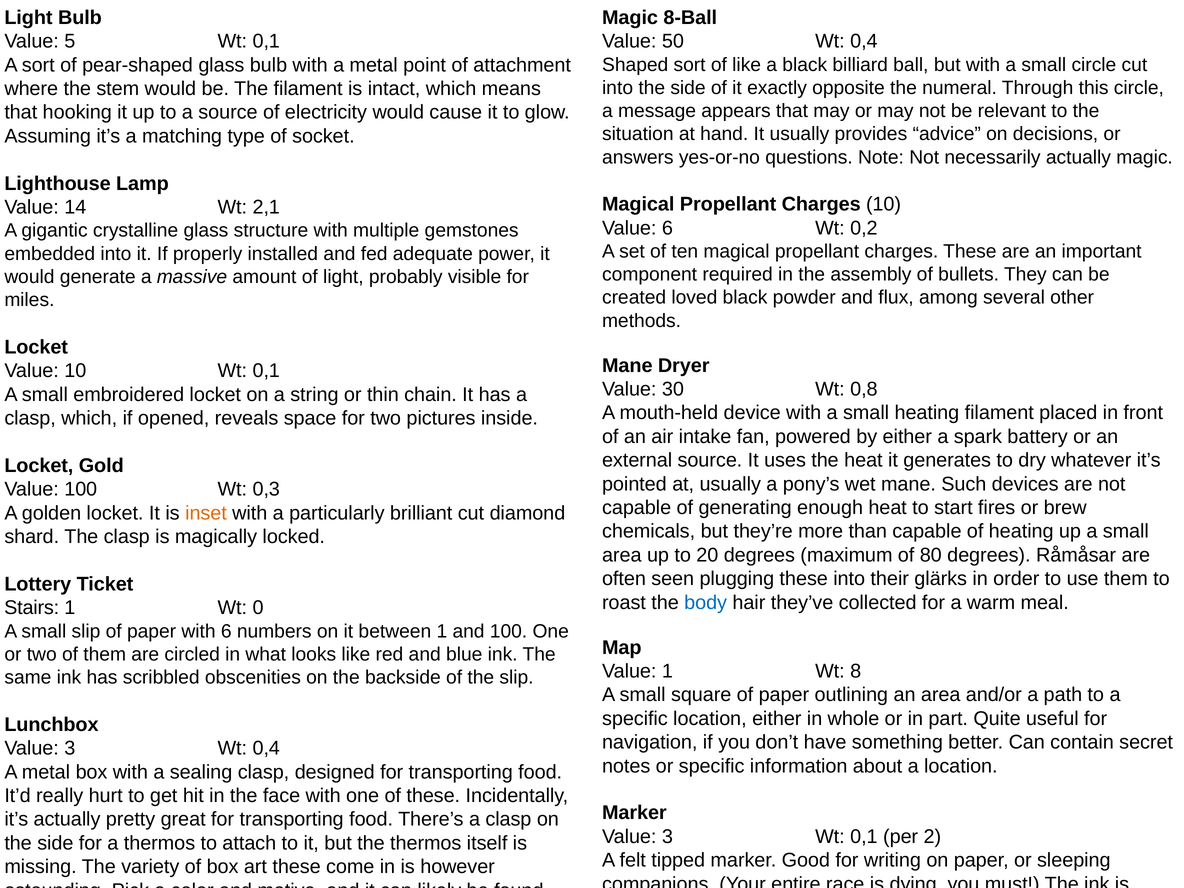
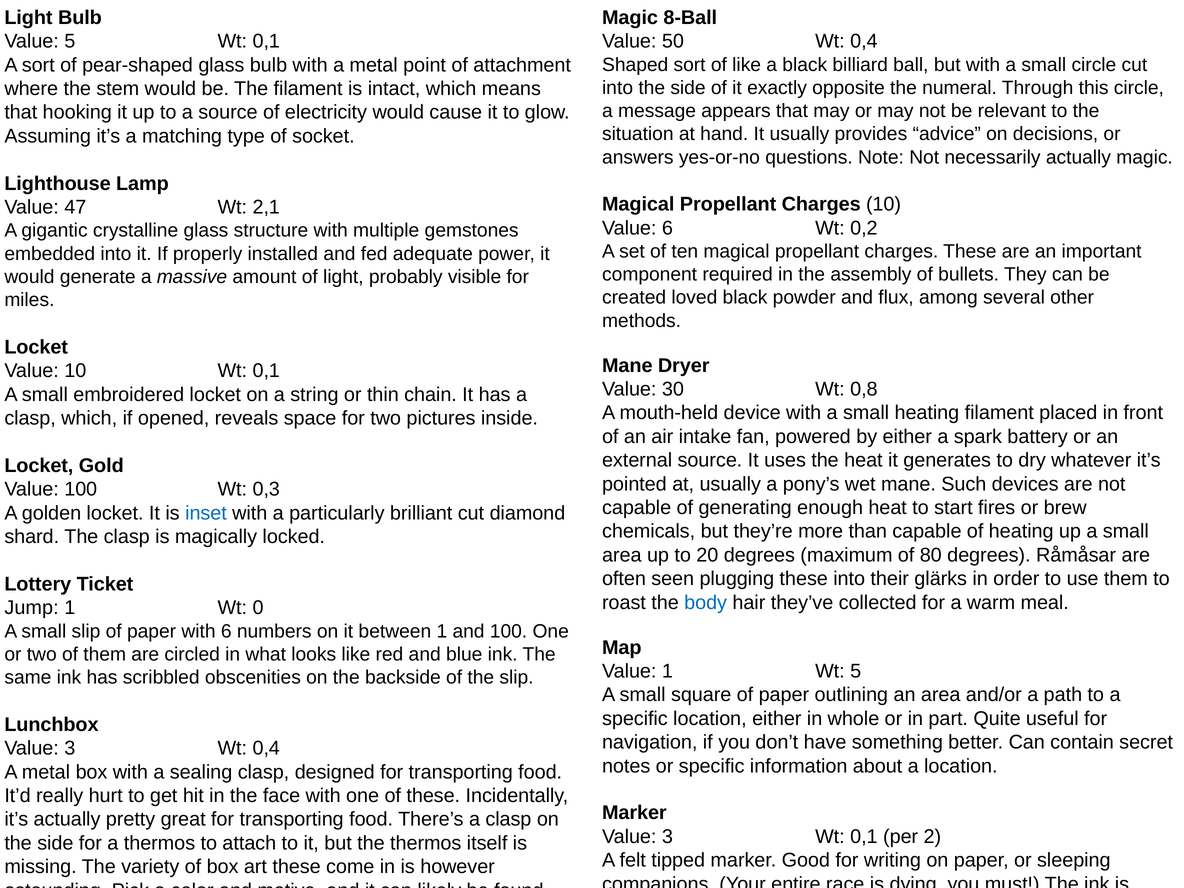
14: 14 -> 47 (75, 207)
inset colour: orange -> blue (206, 513)
Stairs: Stairs -> Jump (32, 608)
Wt 8: 8 -> 5 (856, 671)
